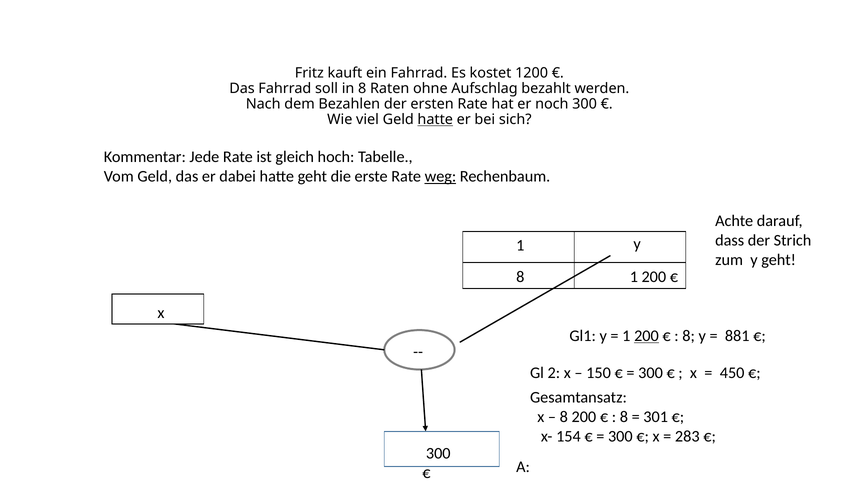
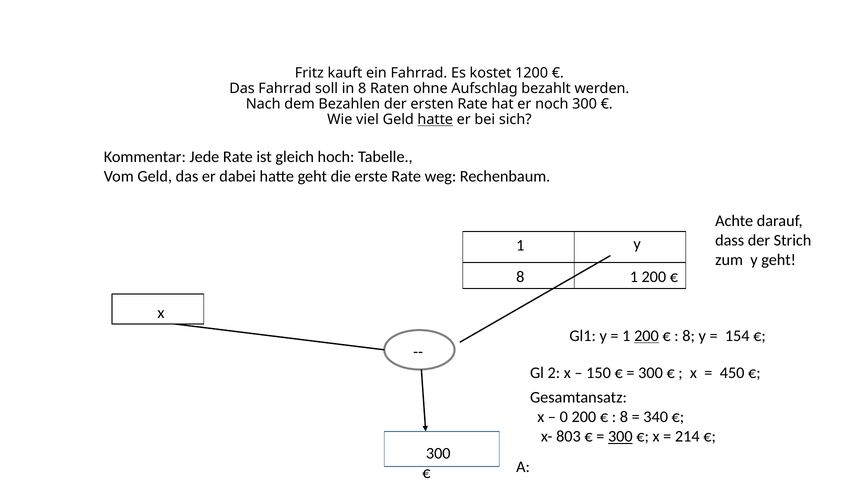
weg underline: present -> none (440, 177)
881: 881 -> 154 (737, 336)
8: 8 -> 0 (564, 417)
301: 301 -> 340 (656, 417)
154: 154 -> 803 (568, 436)
300 underline: none -> present (620, 436)
283: 283 -> 214 (687, 436)
